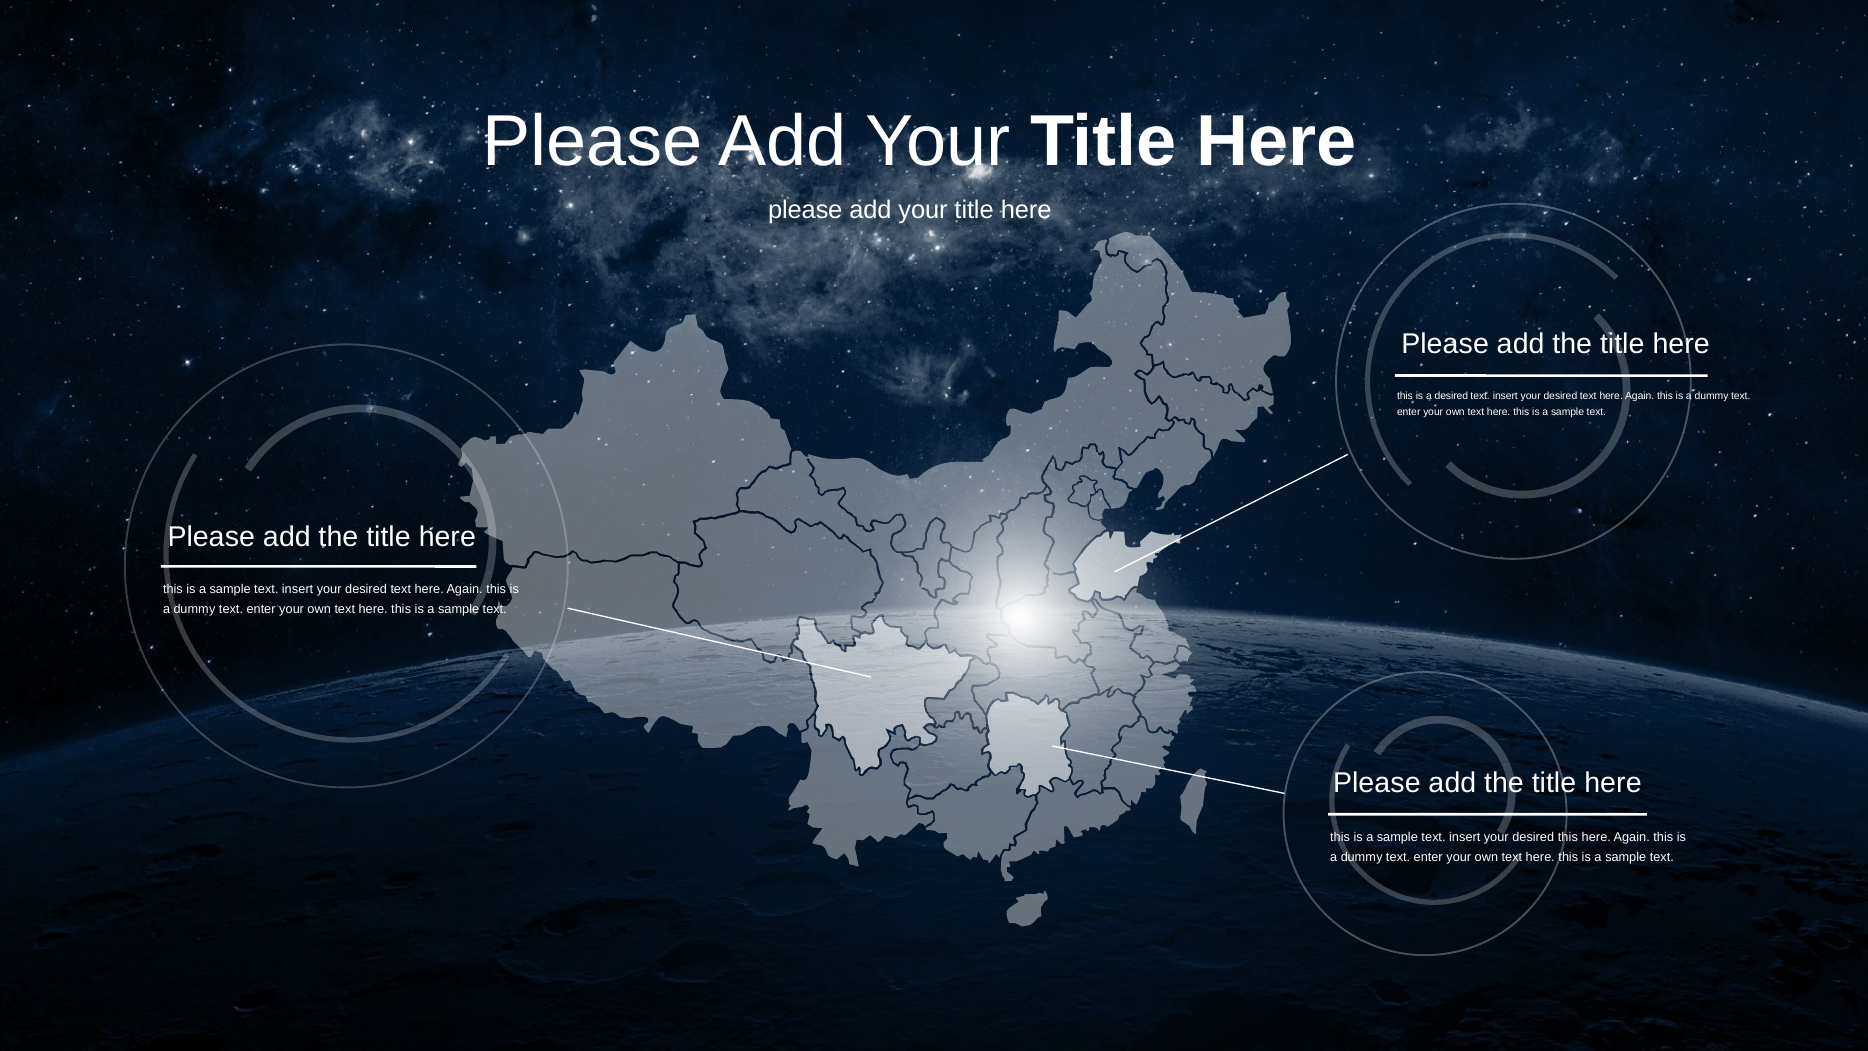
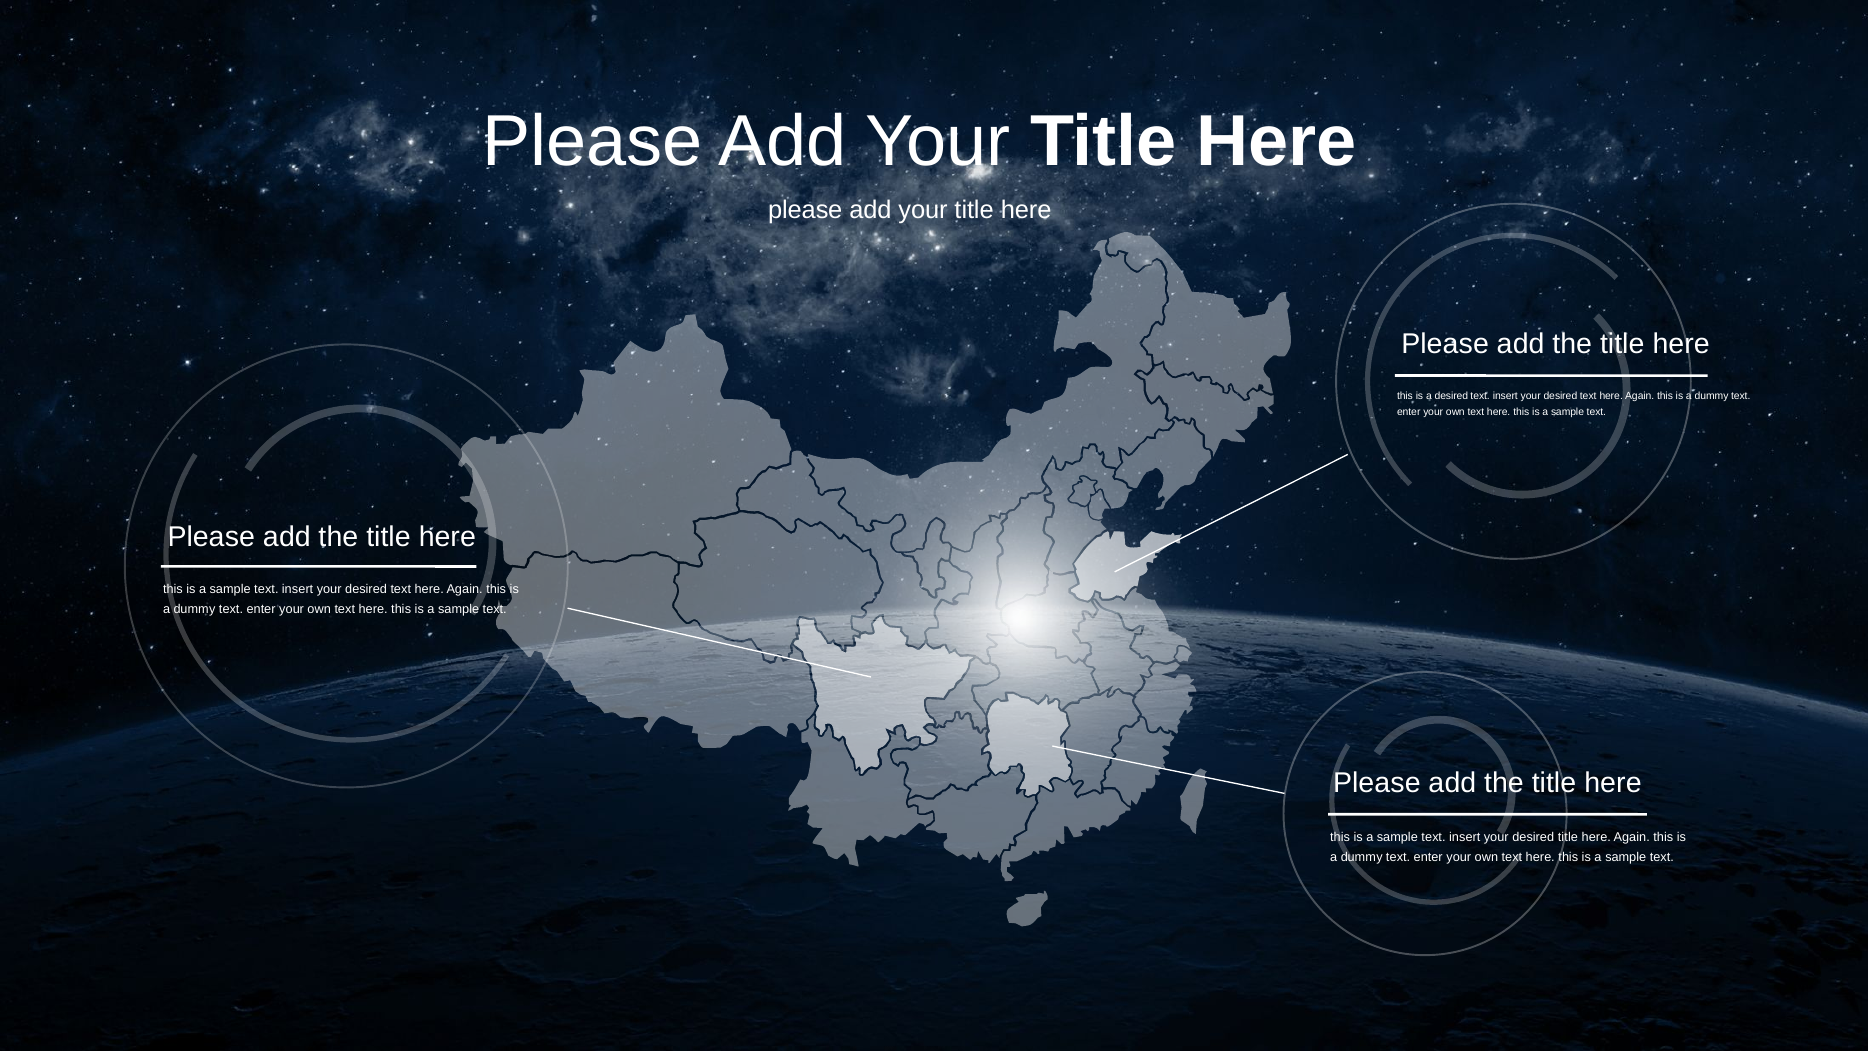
this: this -> title (1568, 837)
